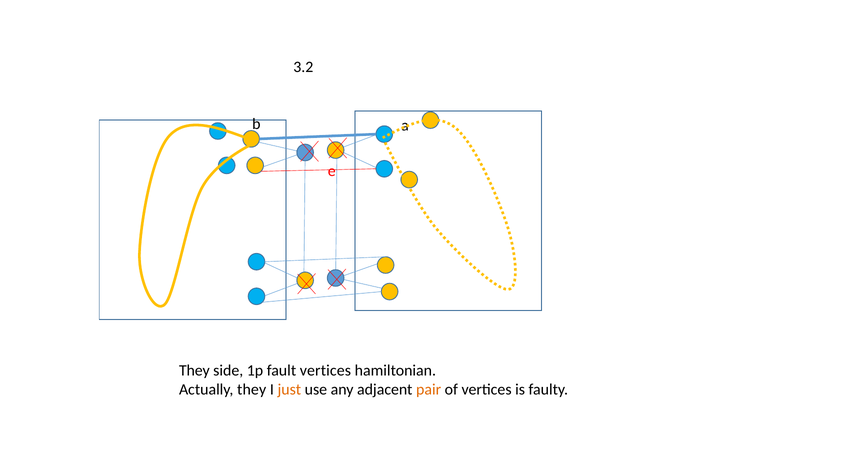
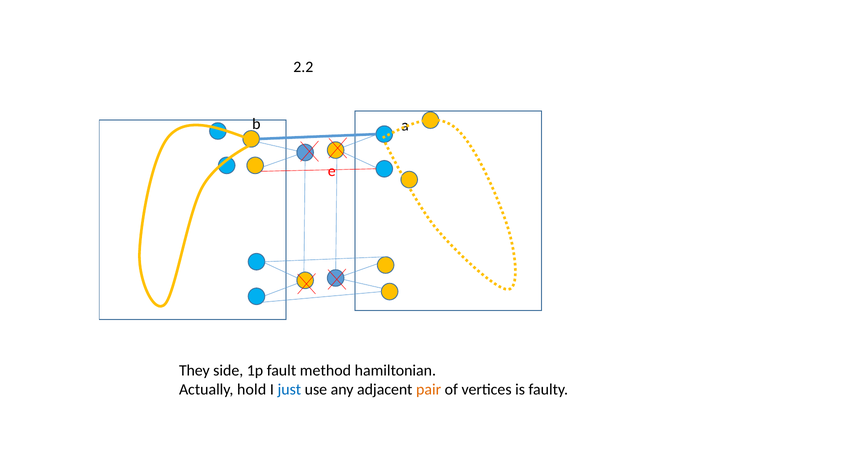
3.2: 3.2 -> 2.2 (303, 67)
fault vertices: vertices -> method (325, 371)
Actually they: they -> hold (252, 390)
just colour: orange -> blue (289, 390)
